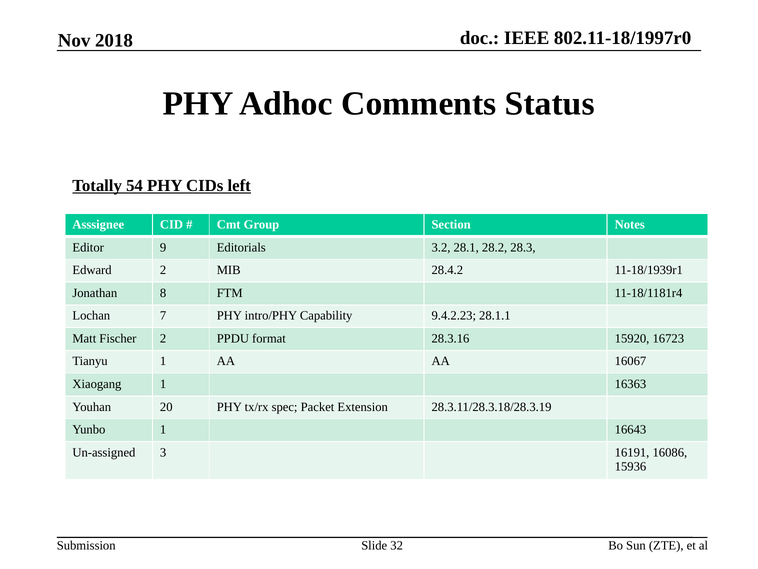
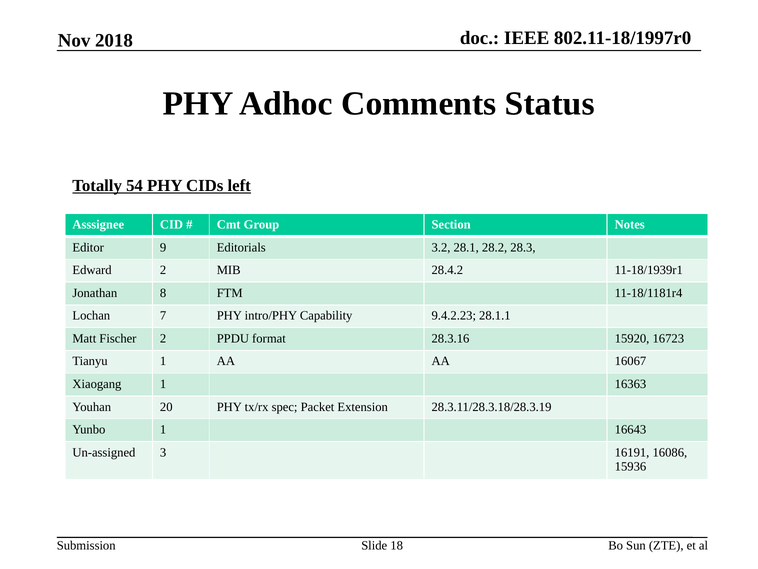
32: 32 -> 18 (397, 545)
